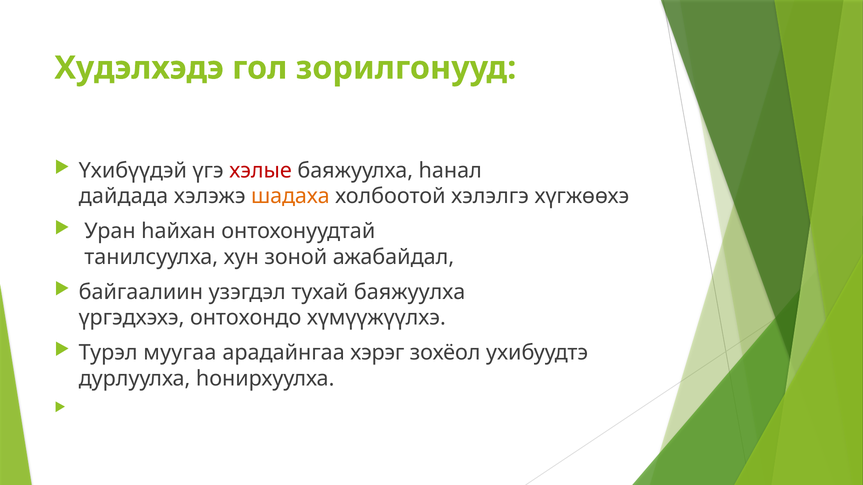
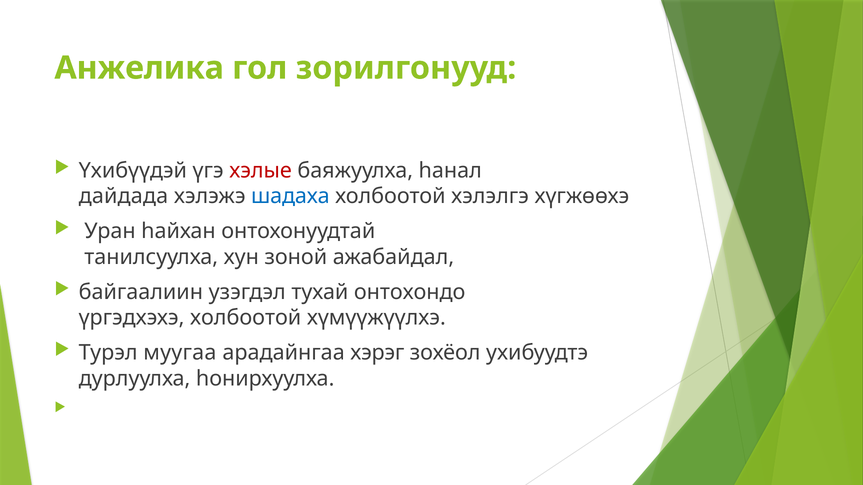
Худэлхэдэ: Худэлхэдэ -> Анжелика (139, 68)
шадаха colour: orange -> blue (290, 197)
тухай баяжуулха: баяжуулха -> онтохондо (410, 292)
үргэдхэхэ онтохондо: онтохондо -> холбоотой (246, 318)
